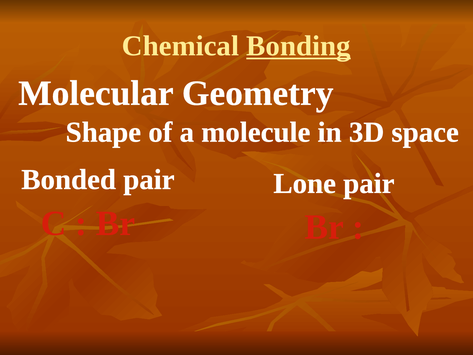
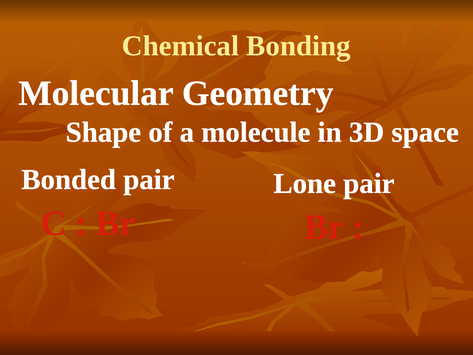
Bonding underline: present -> none (299, 46)
